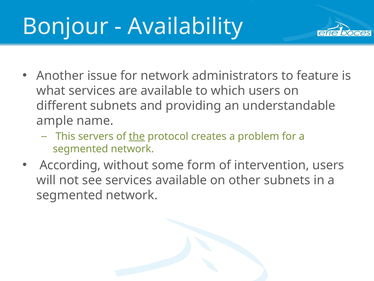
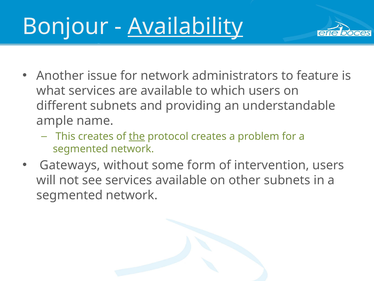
Availability underline: none -> present (185, 27)
This servers: servers -> creates (96, 136)
According: According -> Gateways (70, 165)
